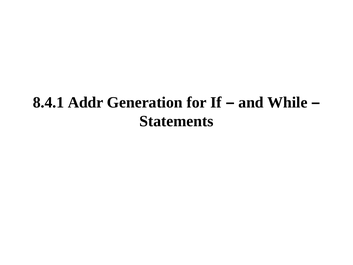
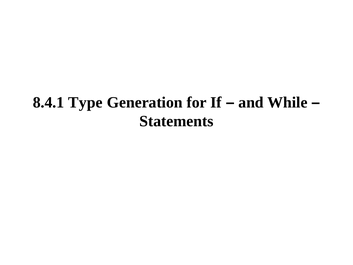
Addr: Addr -> Type (85, 102)
